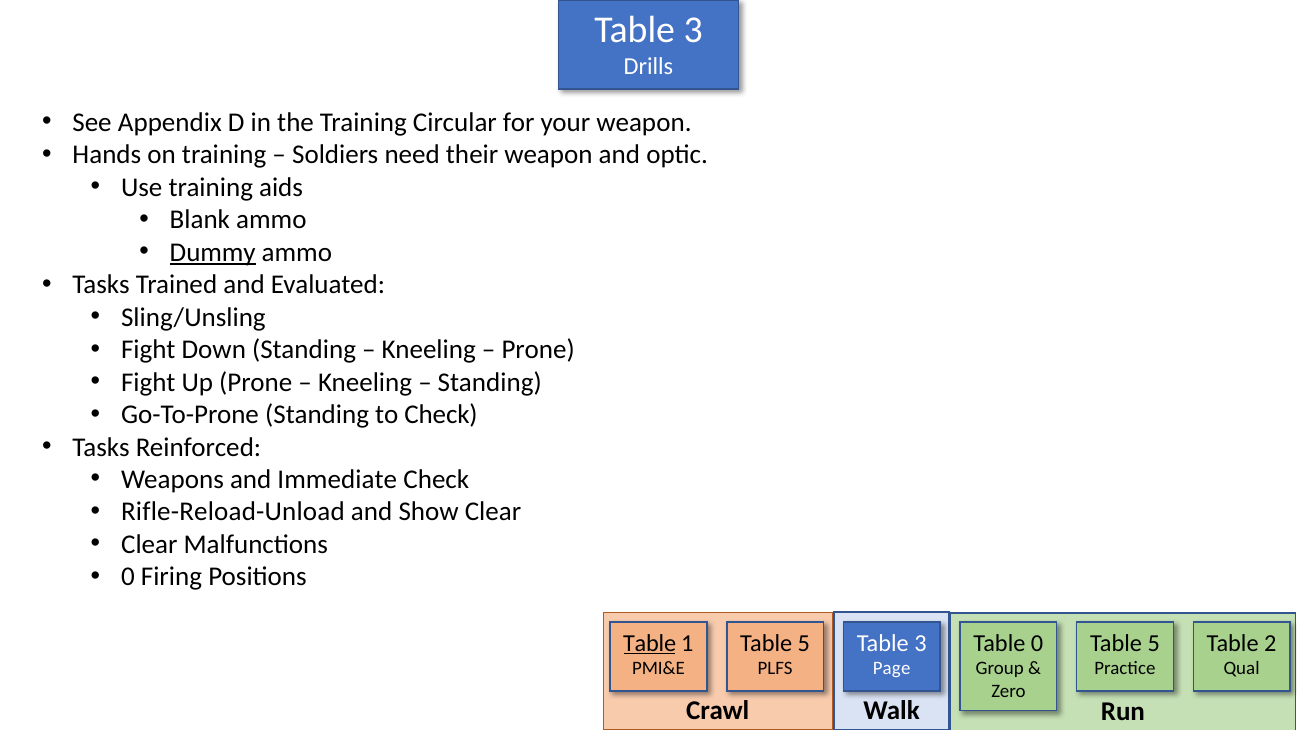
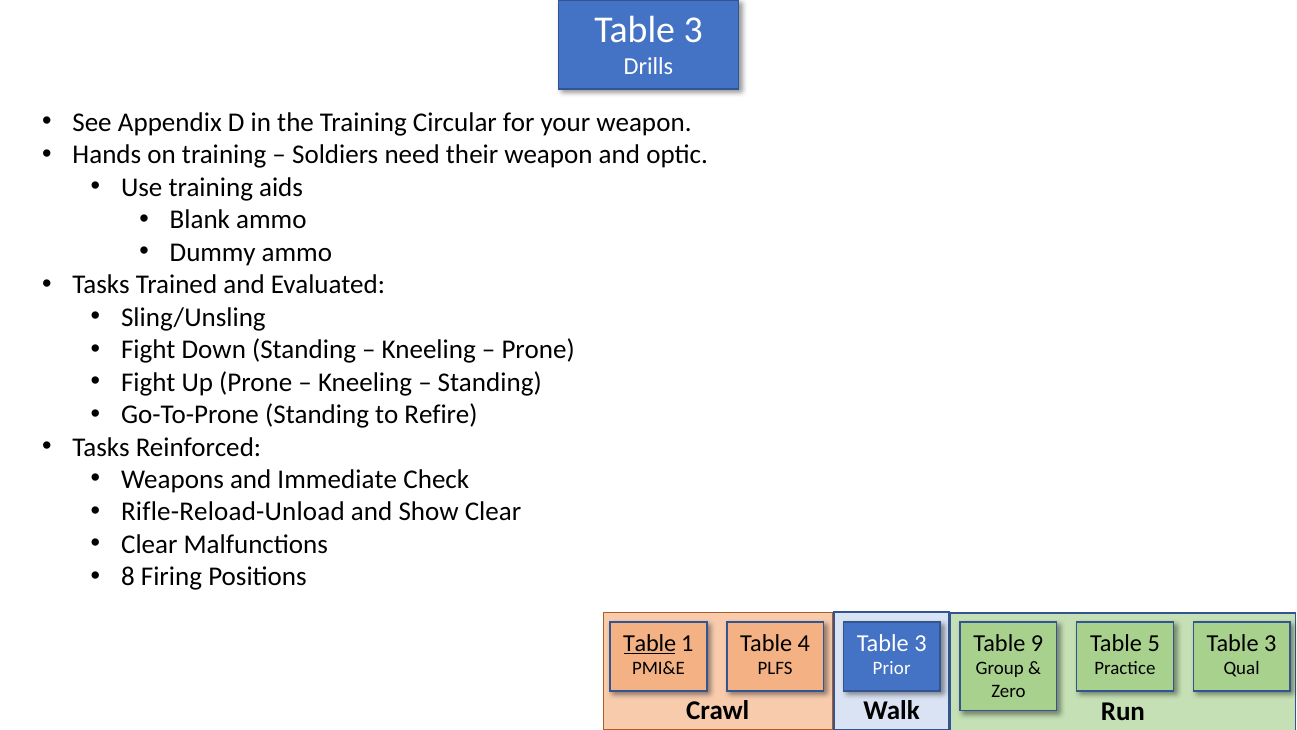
Dummy underline: present -> none (213, 252)
to Check: Check -> Refire (441, 414)
0: 0 -> 8 (128, 577)
5: 5 -> 4 (804, 643)
Table 0: 0 -> 9 (1037, 643)
2: 2 -> 3 (1270, 643)
Page: Page -> Prior (892, 668)
